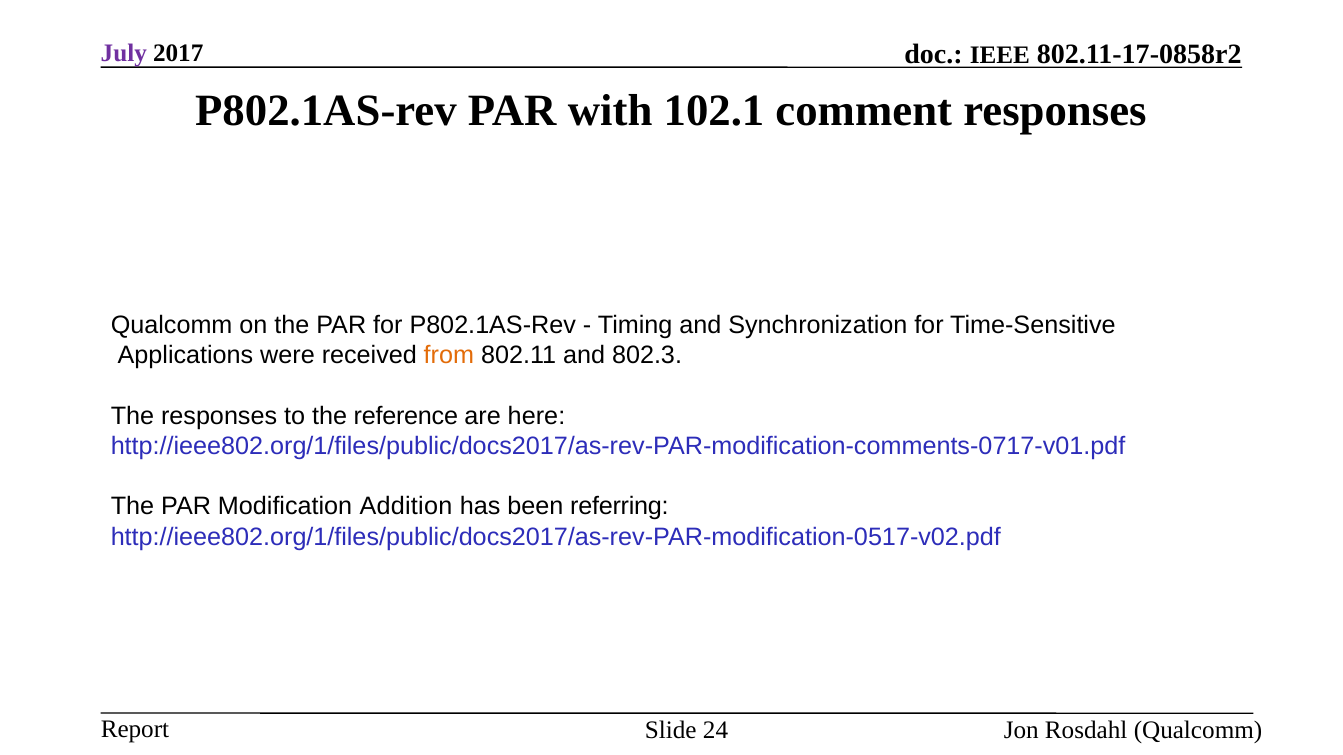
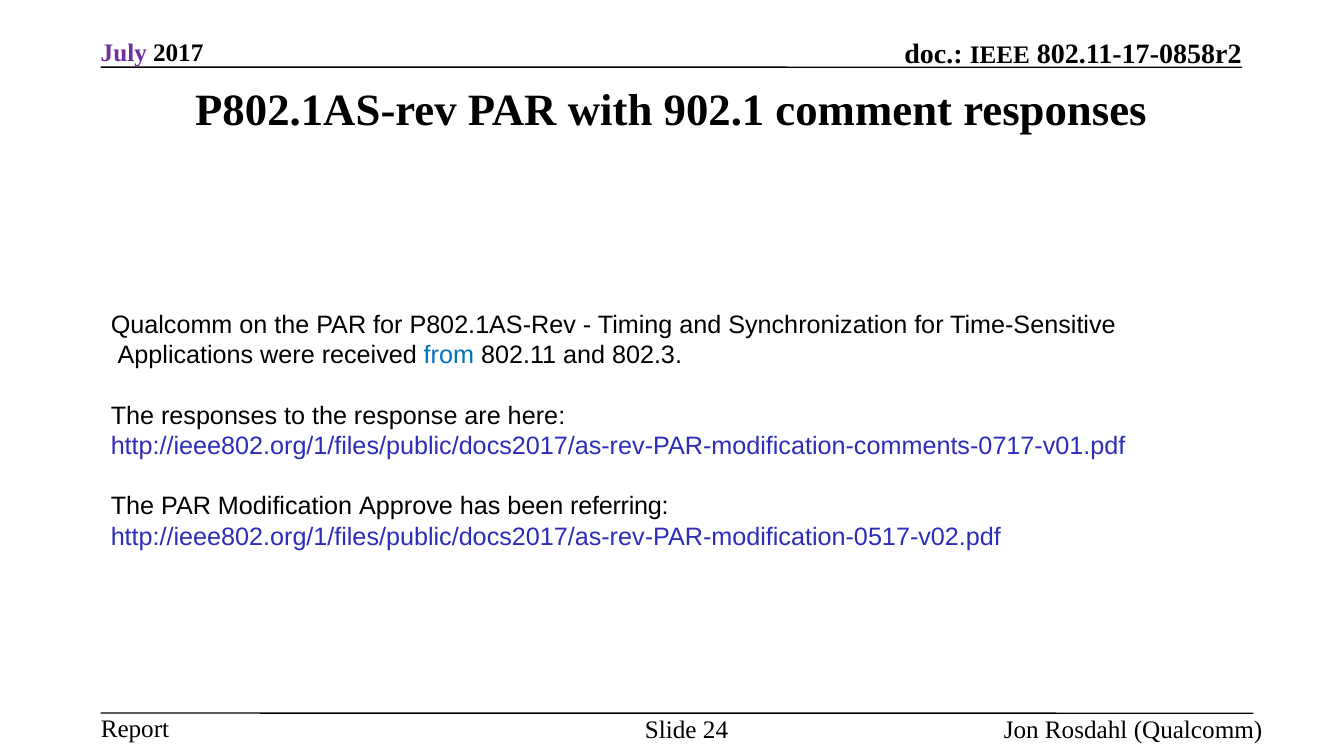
102.1: 102.1 -> 902.1 (714, 110)
from colour: orange -> blue (449, 356)
reference: reference -> response (406, 416)
Addition: Addition -> Approve (406, 507)
